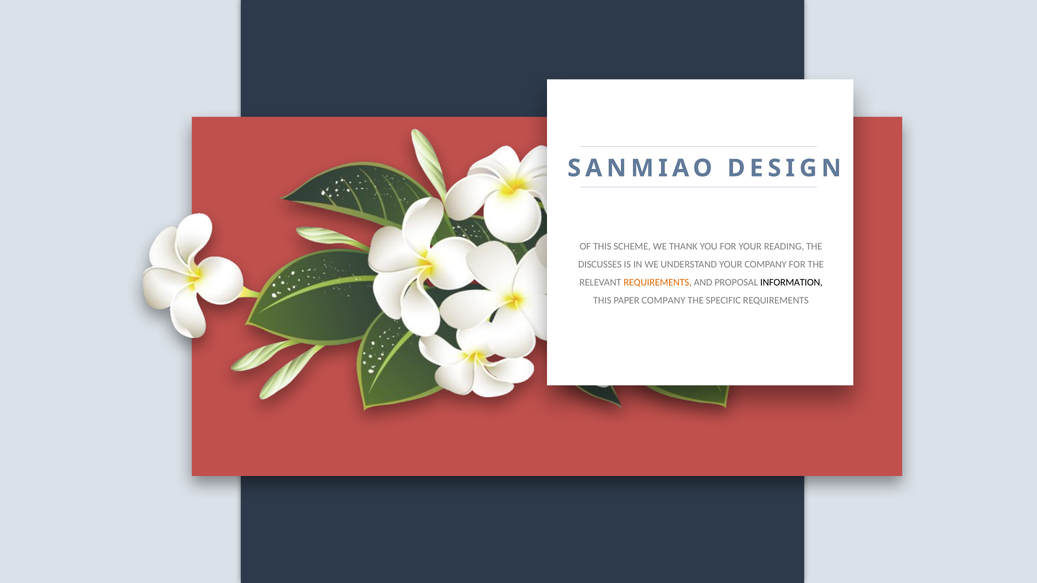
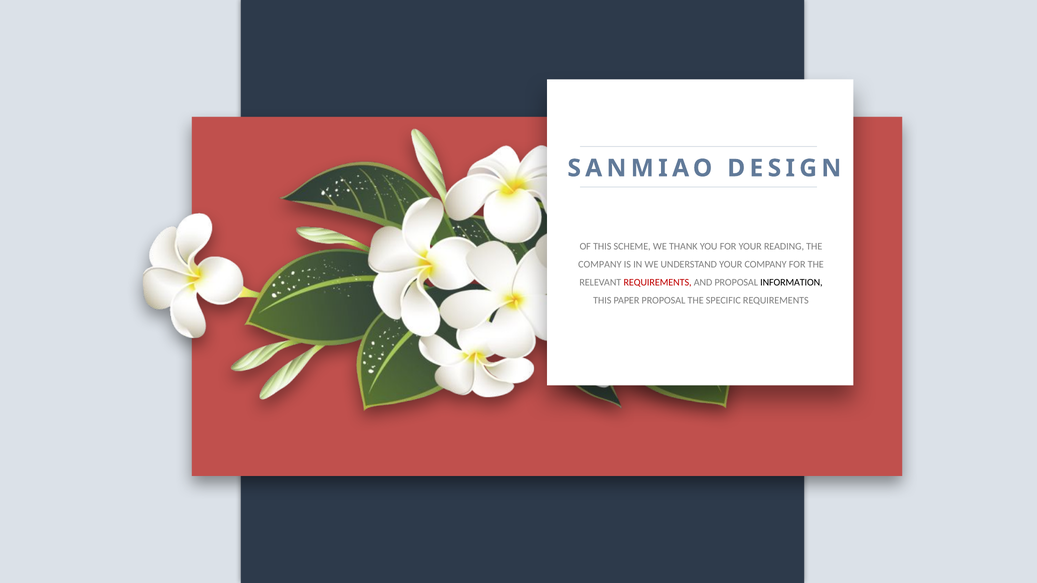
DISCUSSES: DISCUSSES -> COMPANY (600, 264)
REQUIREMENTS colour: orange -> red (658, 283)
PAPER COMPANY: COMPANY -> PROPOSAL (663, 301)
